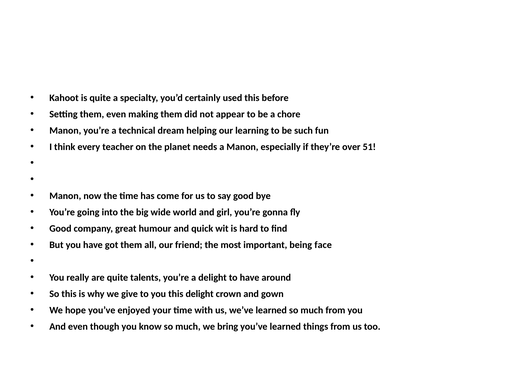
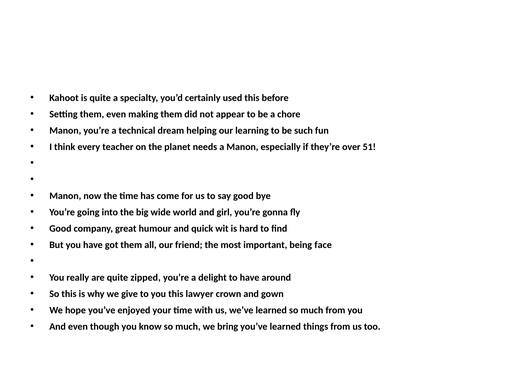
talents: talents -> zipped (146, 277)
this delight: delight -> lawyer (200, 293)
